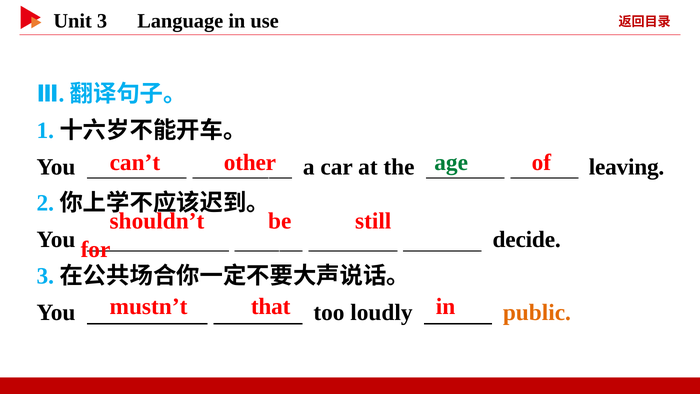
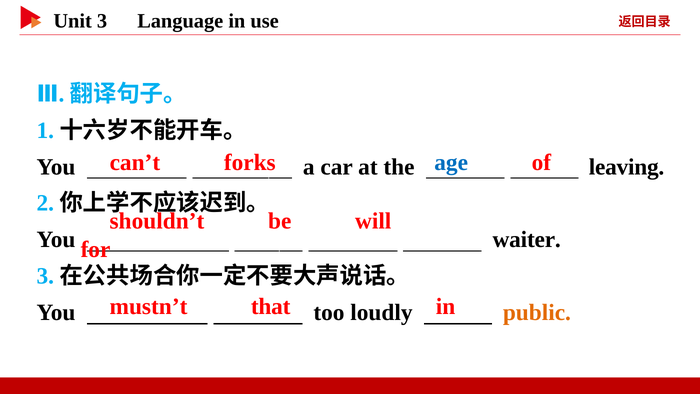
other: other -> forks (250, 162)
age colour: green -> blue (451, 162)
still: still -> will (373, 221)
decide: decide -> waiter (527, 240)
